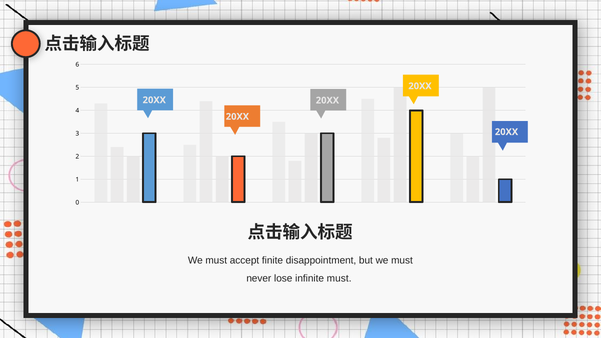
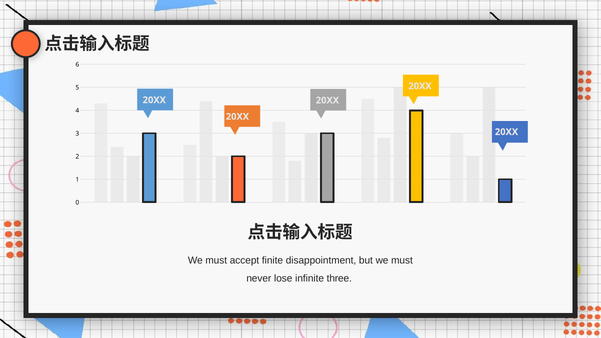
infinite must: must -> three (339, 279)
